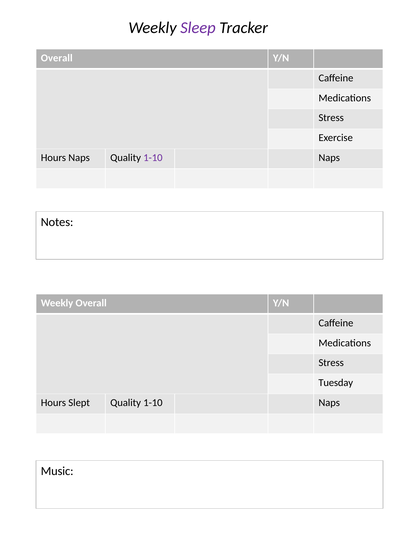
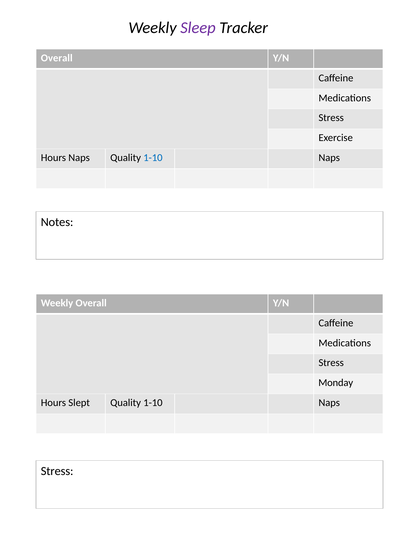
1-10 colour: purple -> blue (153, 158)
Tuesday: Tuesday -> Monday (336, 383)
Music: Music -> Stress (57, 471)
